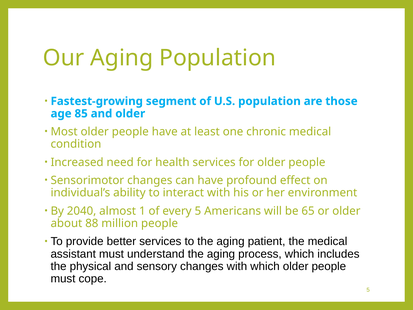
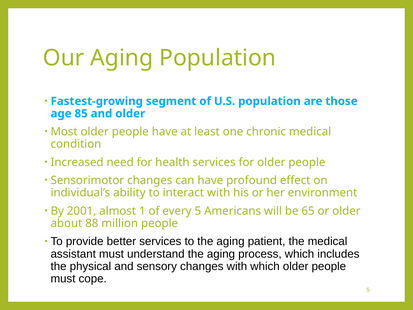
2040: 2040 -> 2001 (82, 211)
